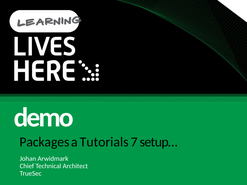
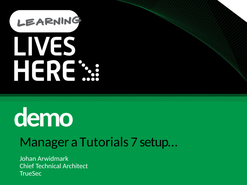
Packages: Packages -> Manager (44, 142)
